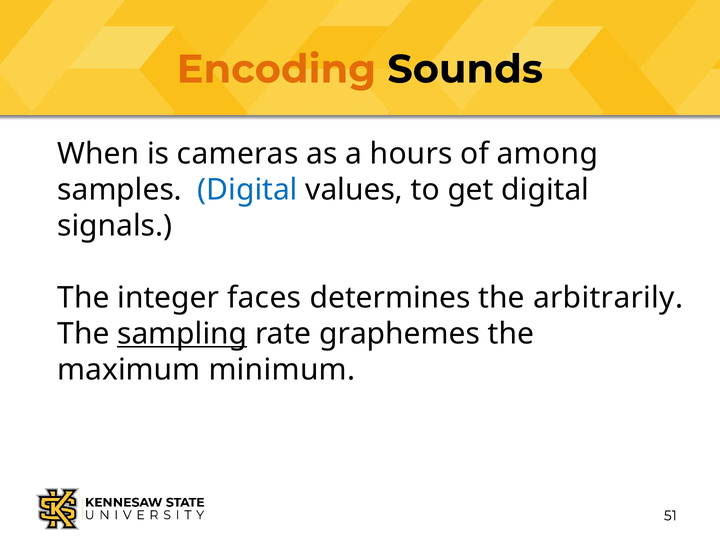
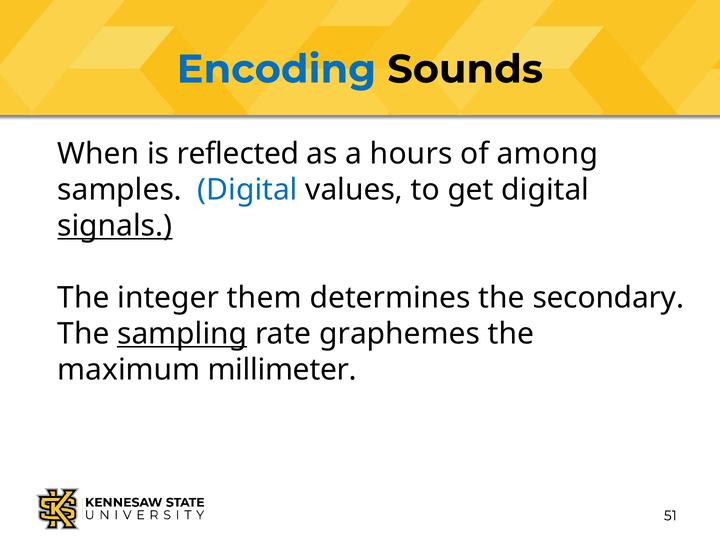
Encoding colour: orange -> blue (276, 69)
cameras: cameras -> reflected (238, 154)
signals underline: none -> present (115, 226)
faces: faces -> them (264, 298)
arbitrarily: arbitrarily -> secondary (608, 298)
minimum: minimum -> millimeter (282, 370)
